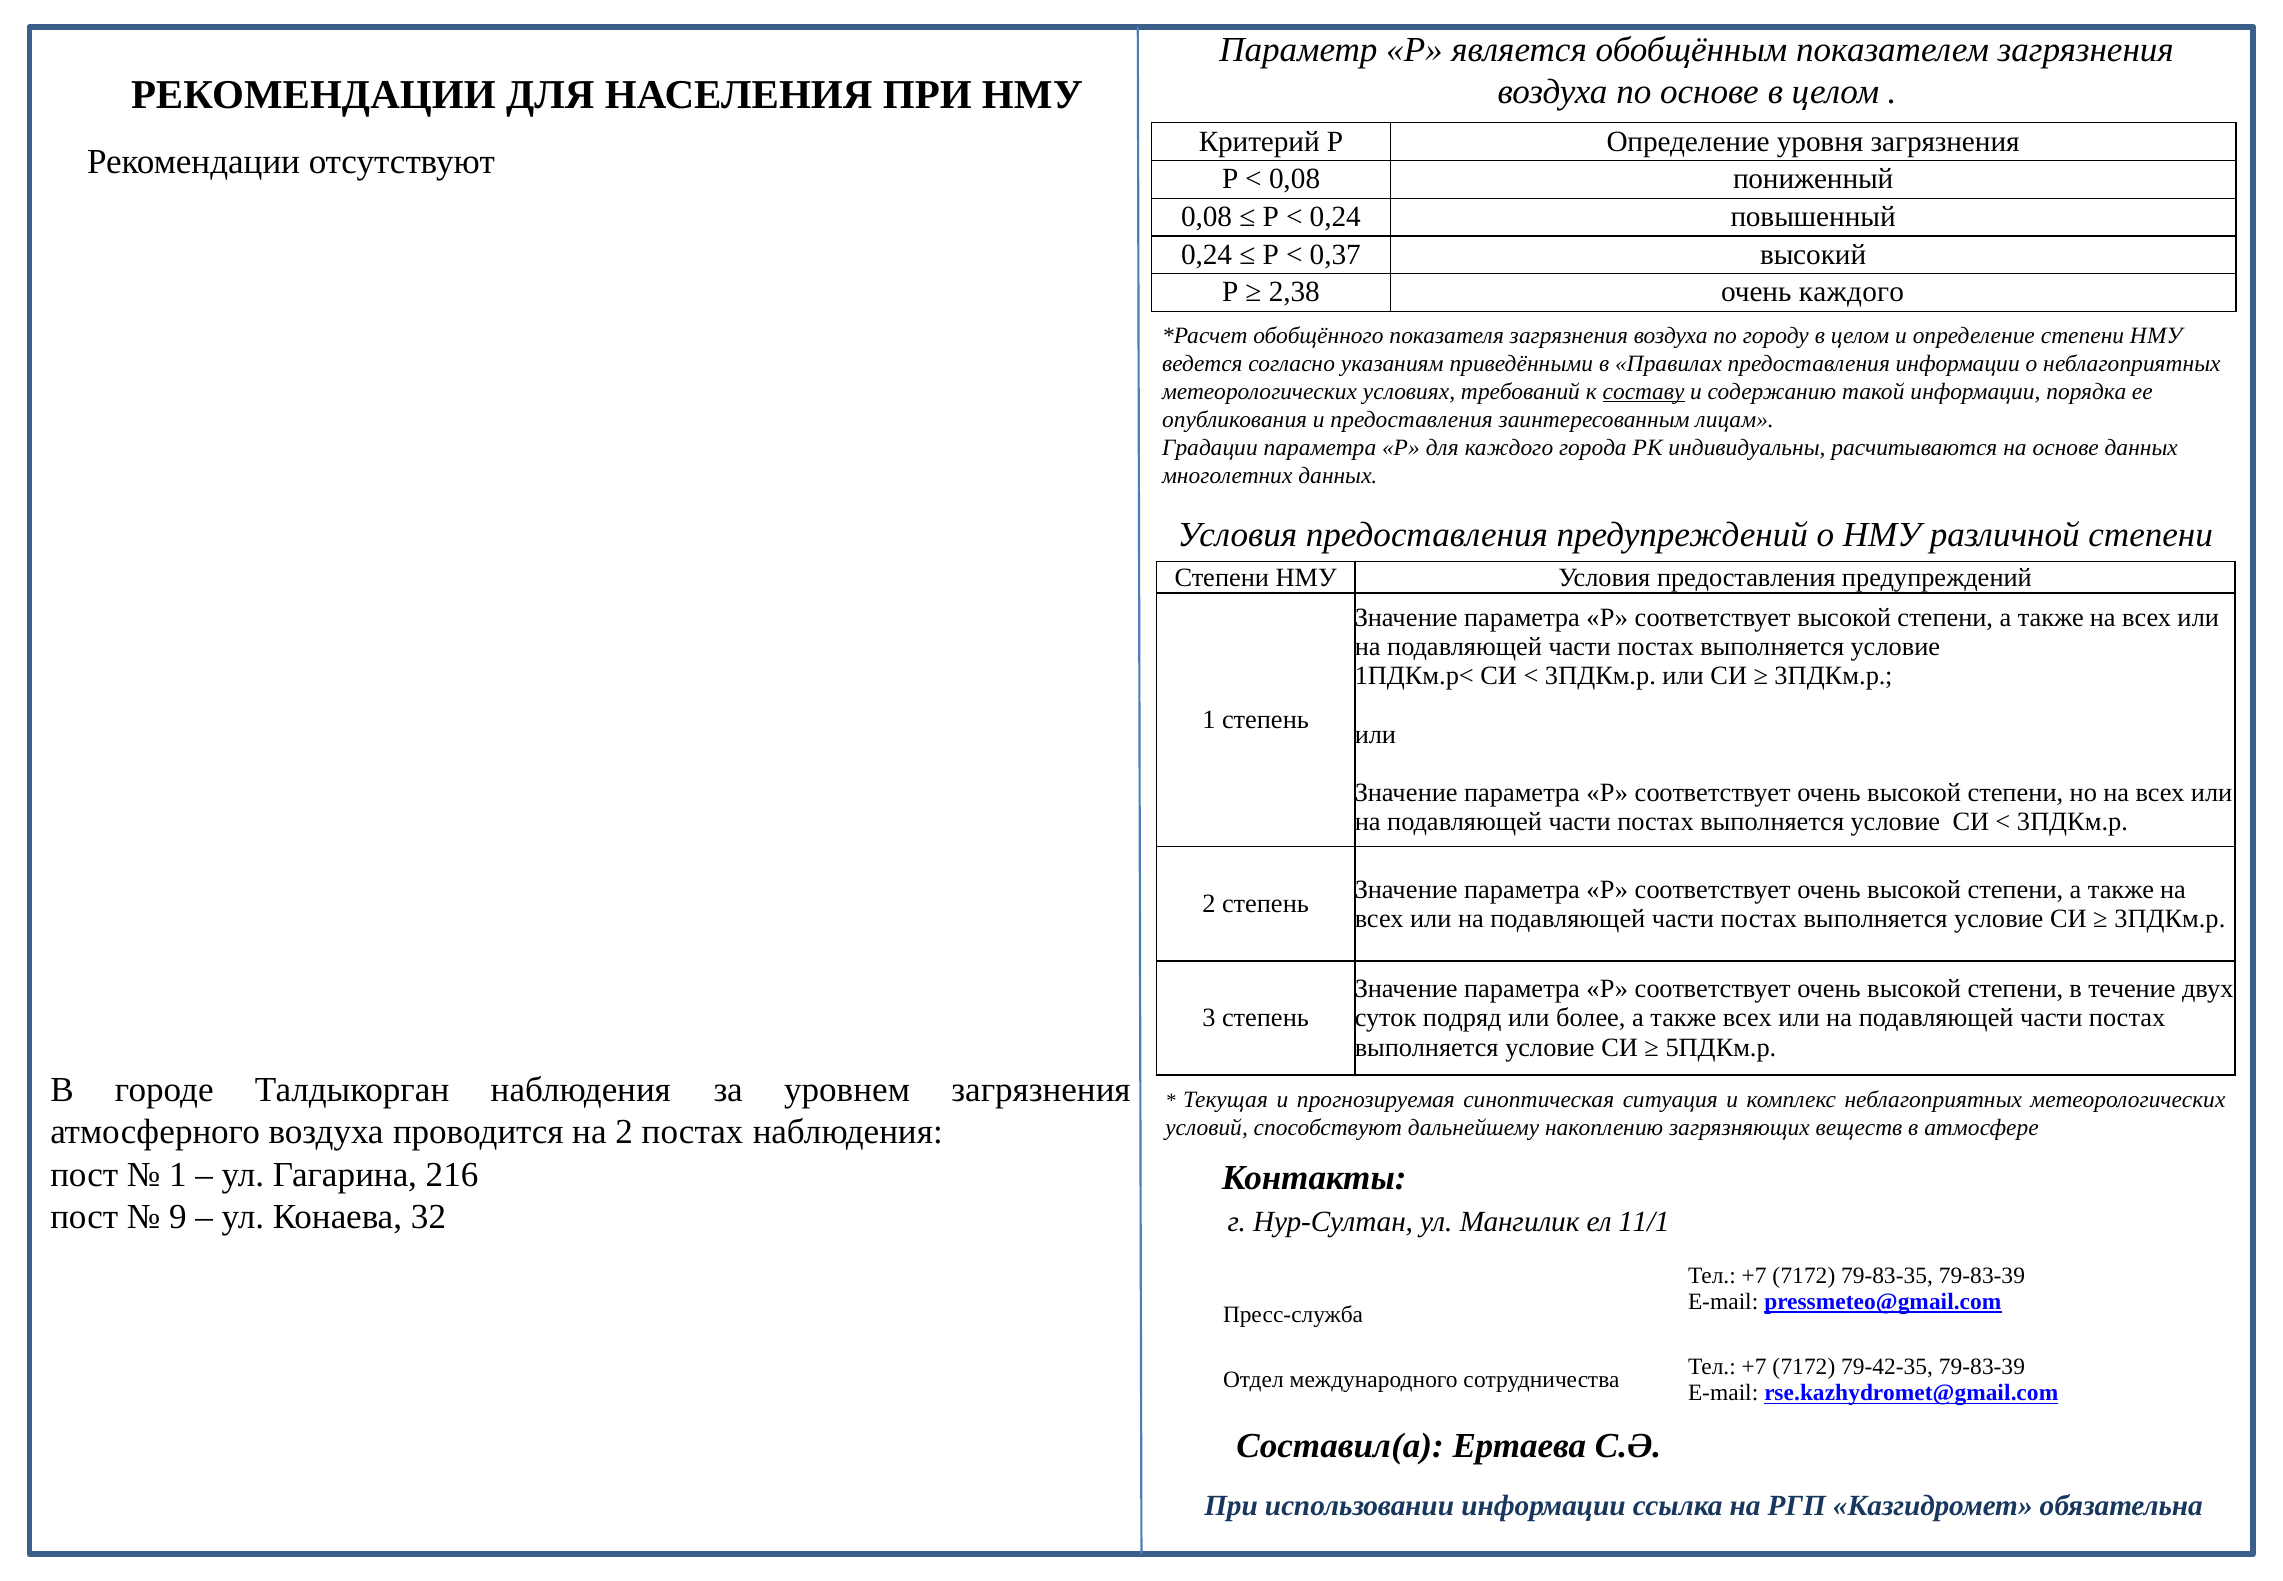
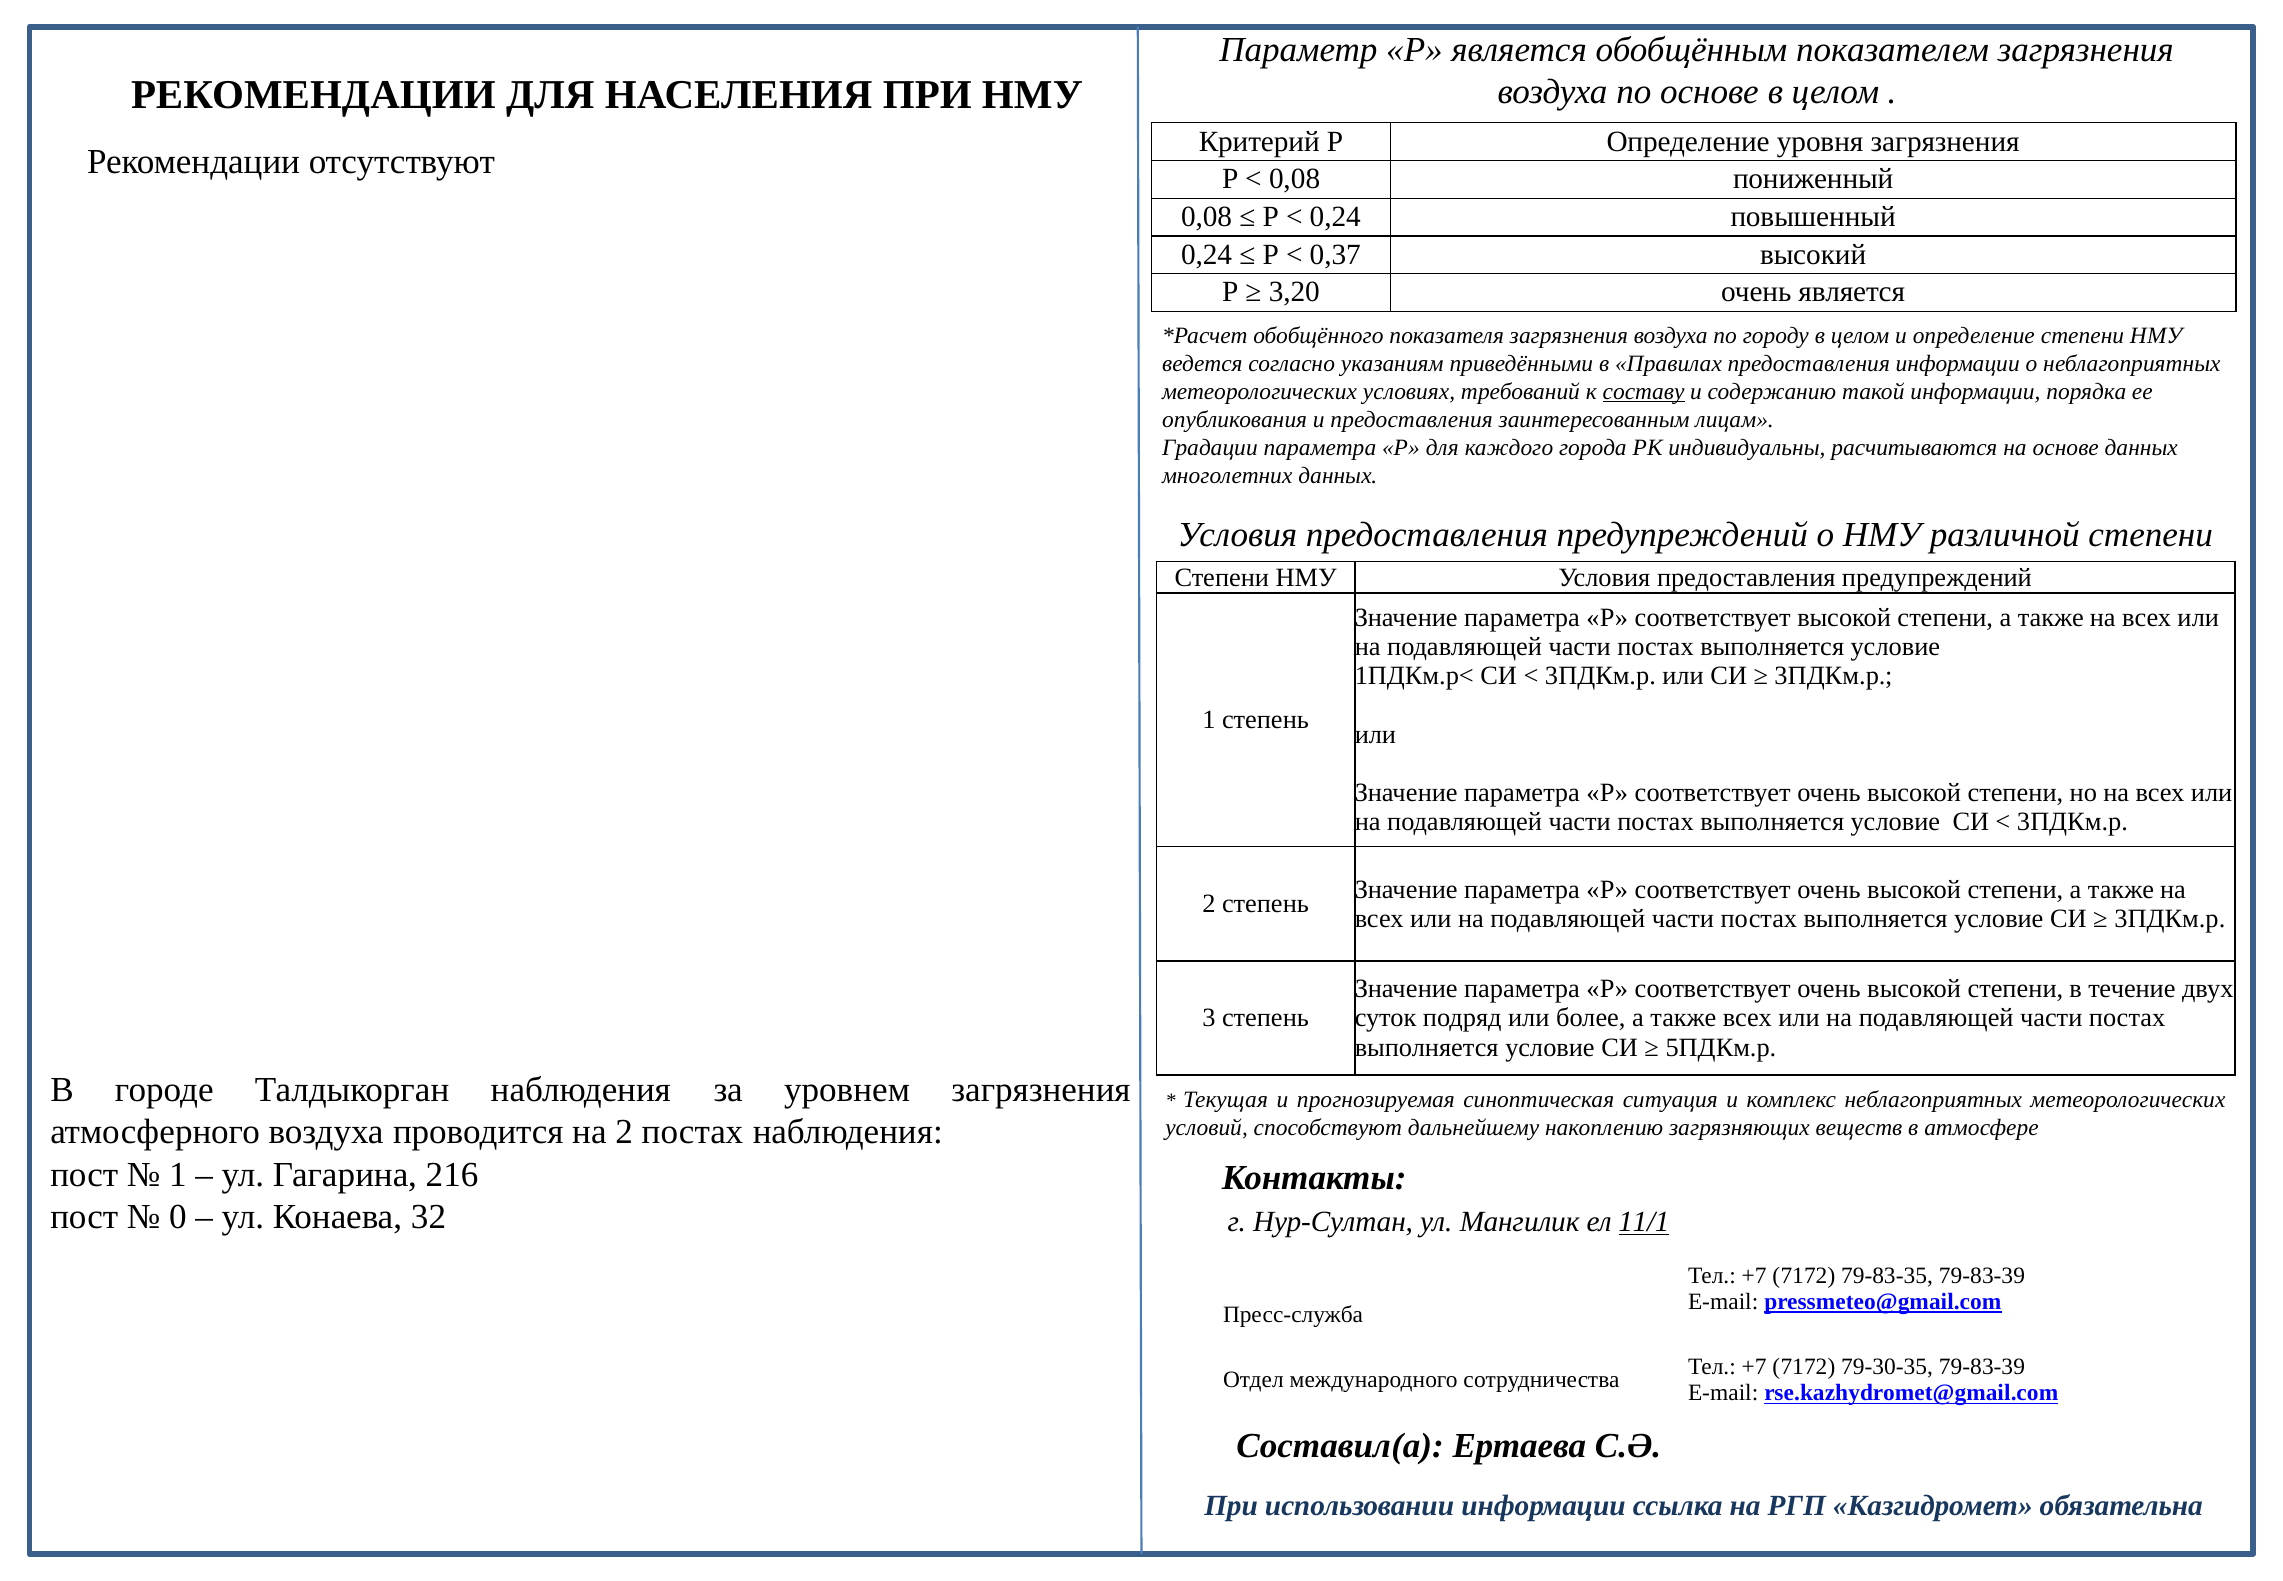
2,38: 2,38 -> 3,20 (1294, 292)
очень каждого: каждого -> является (1852, 292)
9: 9 -> 0 (178, 1216)
11/1 underline: none -> present (1644, 1222)
79-42-35: 79-42-35 -> 79-30-35 (1887, 1366)
